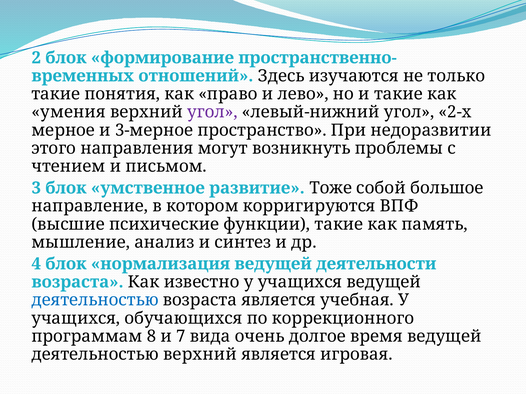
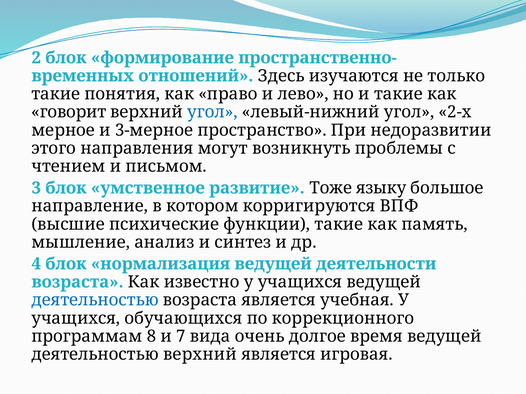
умения: умения -> говорит (69, 112)
угол colour: purple -> blue (212, 112)
собой: собой -> языку (381, 188)
